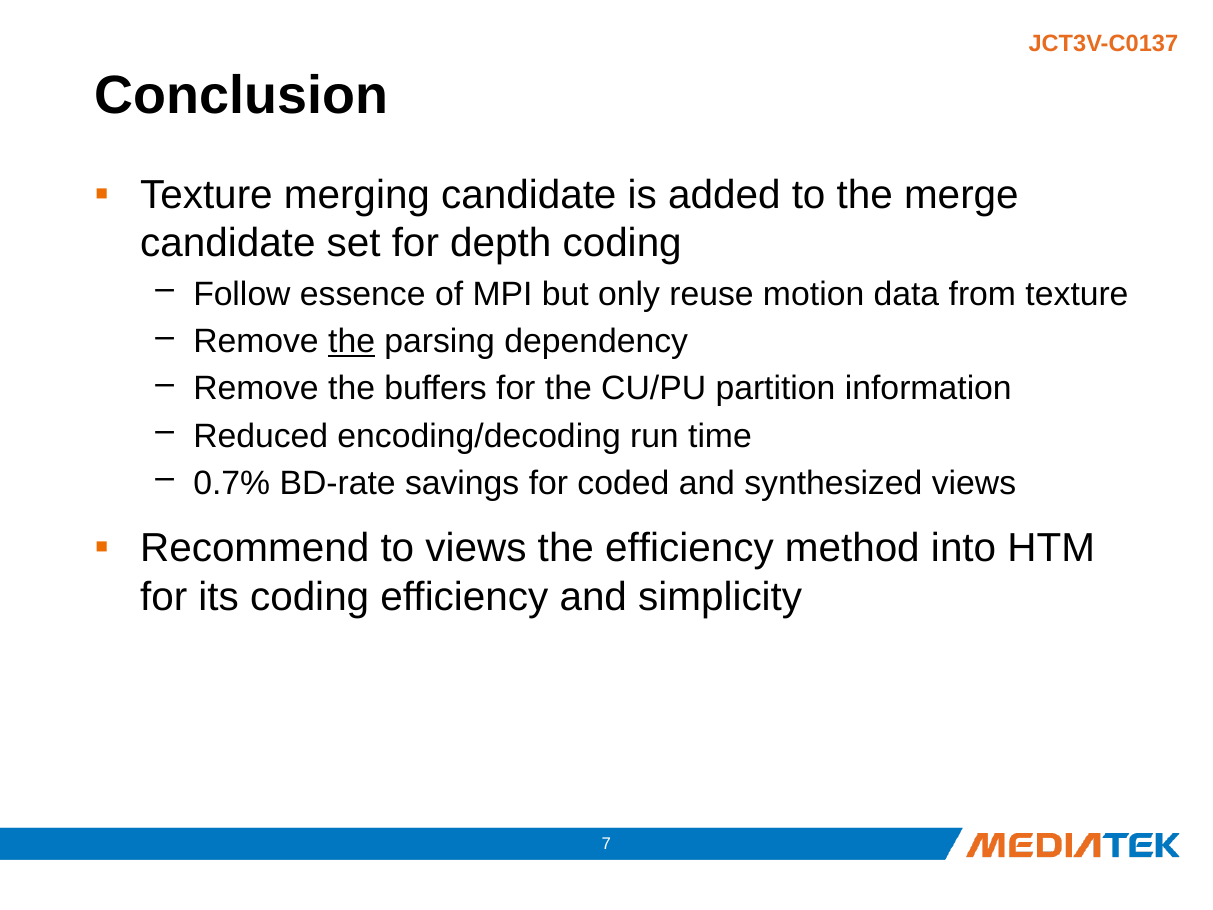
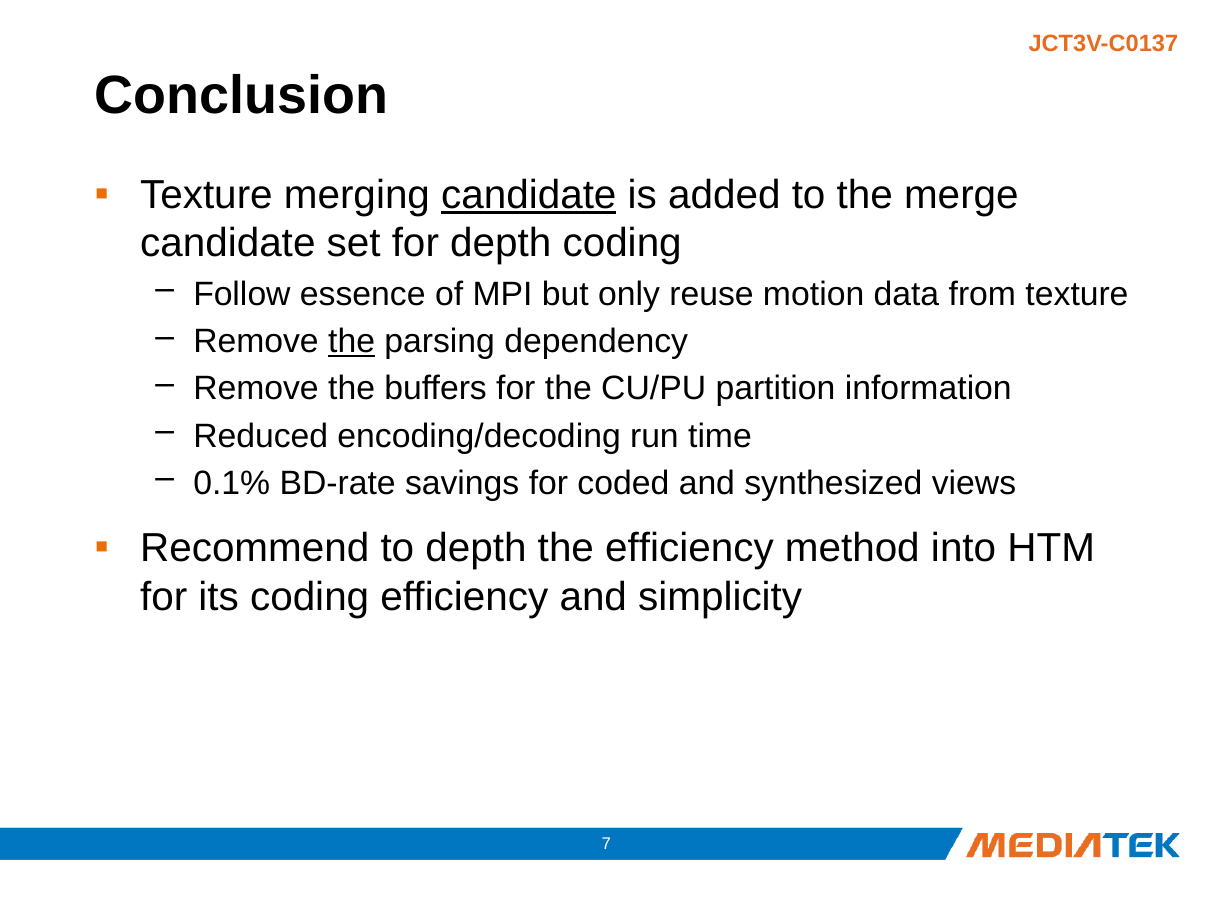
candidate underline: none -> present (529, 195)
0.7%: 0.7% -> 0.1% (232, 483)
to views: views -> depth (476, 548)
